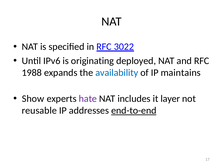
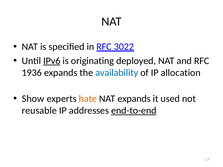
IPv6 underline: none -> present (52, 61)
1988: 1988 -> 1936 (32, 73)
maintains: maintains -> allocation (181, 73)
hate colour: purple -> orange (88, 99)
NAT includes: includes -> expands (134, 99)
layer: layer -> used (170, 99)
